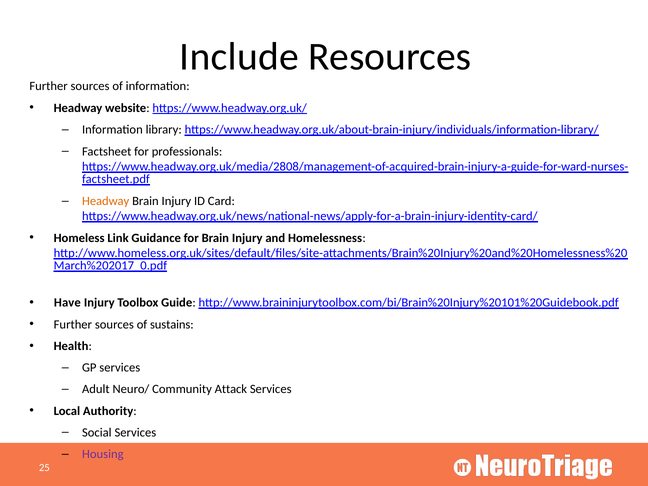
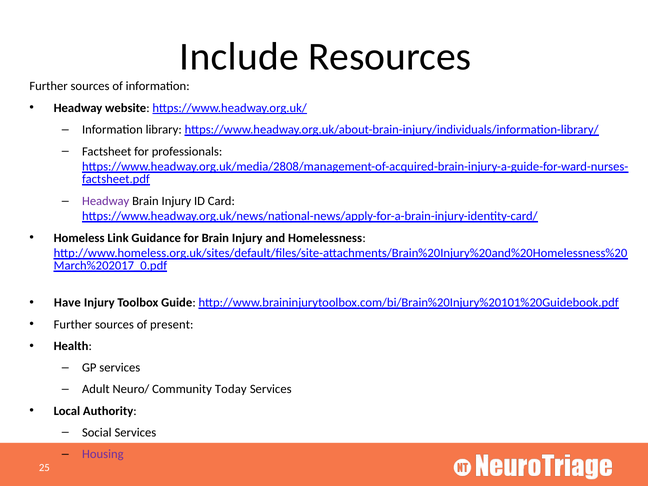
Headway colour: orange -> purple (106, 201)
sustains: sustains -> present (172, 324)
Attack: Attack -> Today (231, 389)
